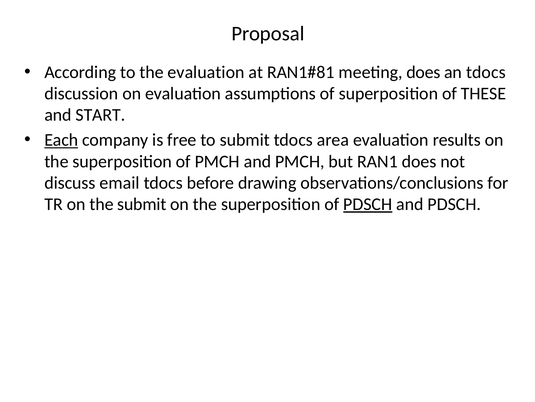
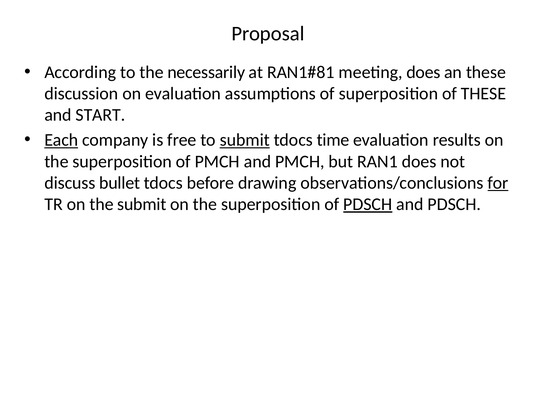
the evaluation: evaluation -> necessarily (206, 72)
an tdocs: tdocs -> these (486, 72)
submit underline: none -> present (245, 140)
area: area -> time (333, 140)
email: email -> bullet (120, 183)
for underline: none -> present (498, 183)
